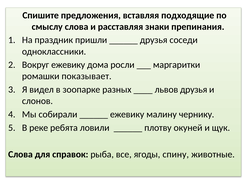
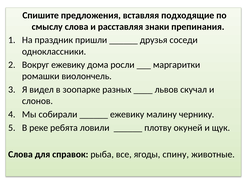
показывает: показывает -> виолончель (87, 76)
львов друзья: друзья -> скучал (194, 89)
